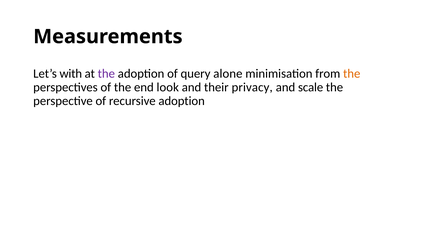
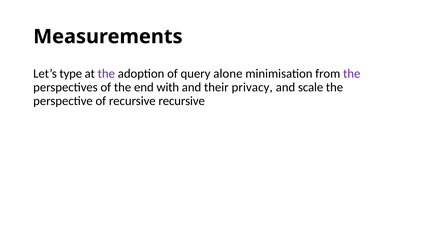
with: with -> type (71, 74)
the colour: orange -> purple (352, 74)
look: look -> with (168, 87)
recursive adoption: adoption -> recursive (182, 101)
